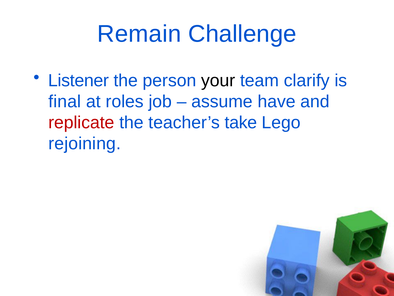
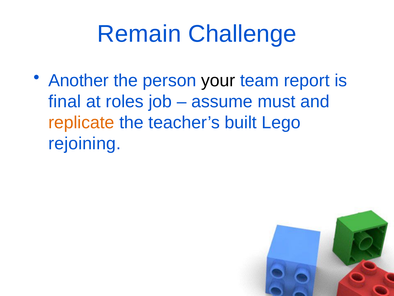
Listener: Listener -> Another (79, 80)
clarify: clarify -> report (307, 80)
have: have -> must (277, 101)
replicate colour: red -> orange (81, 122)
take: take -> built (241, 122)
